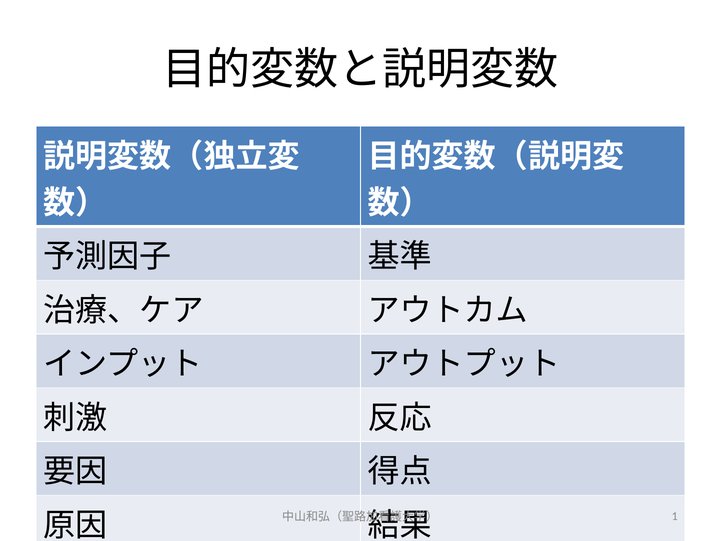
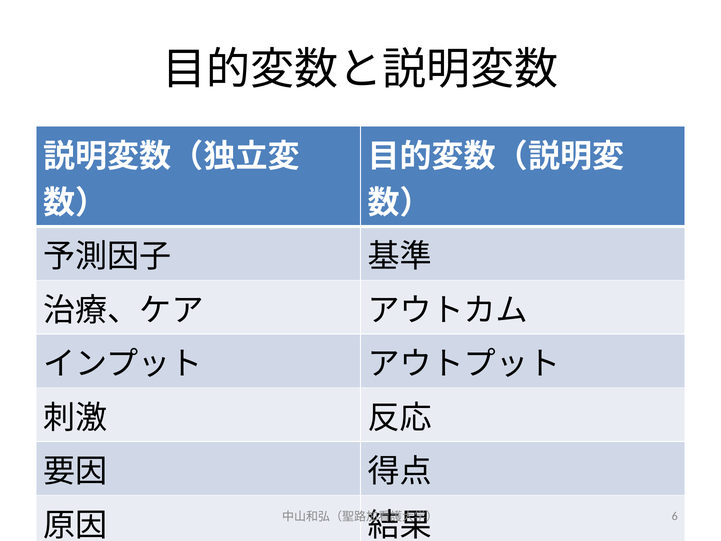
1: 1 -> 6 (675, 516)
